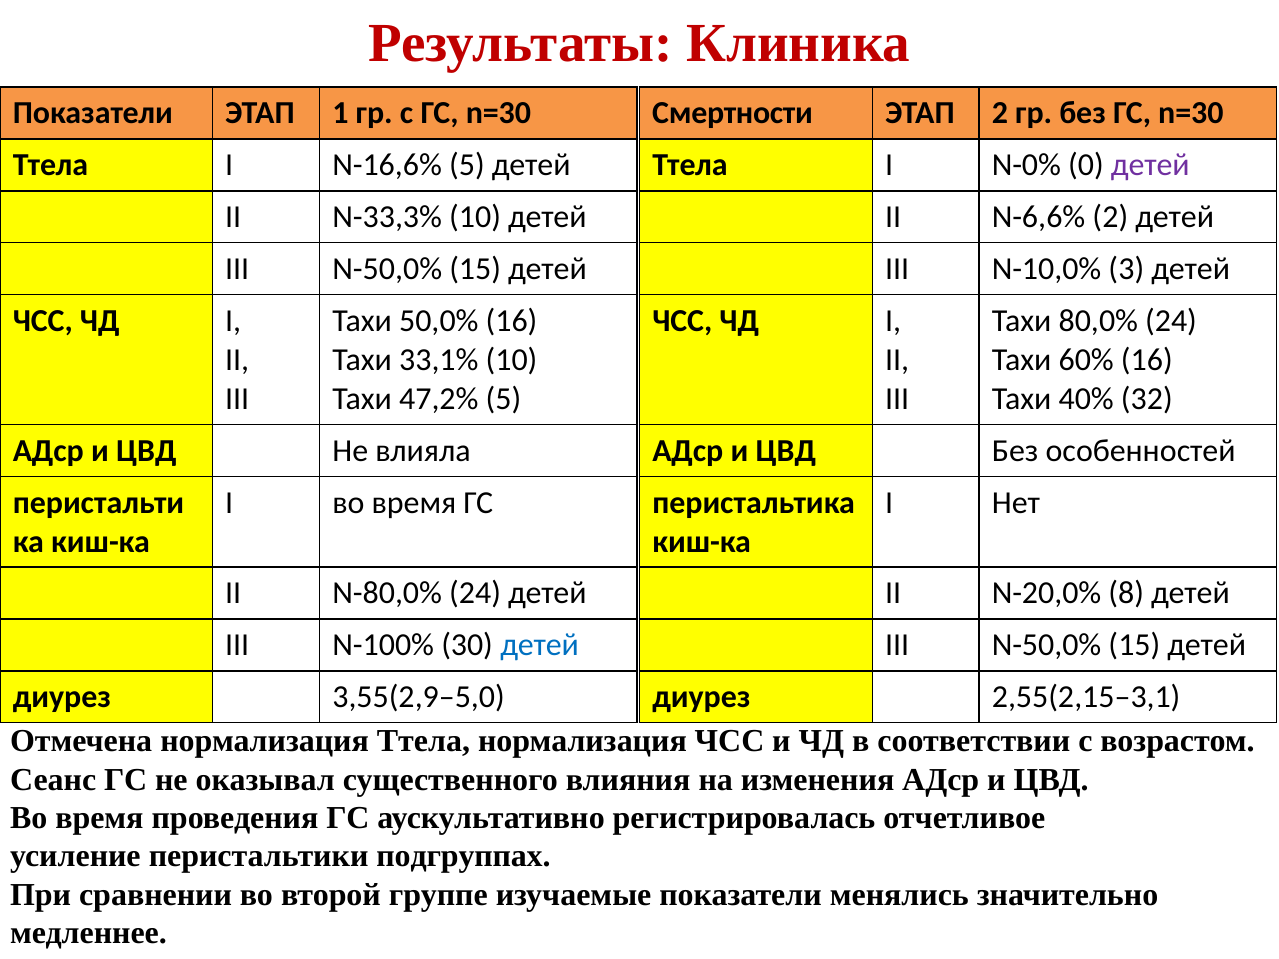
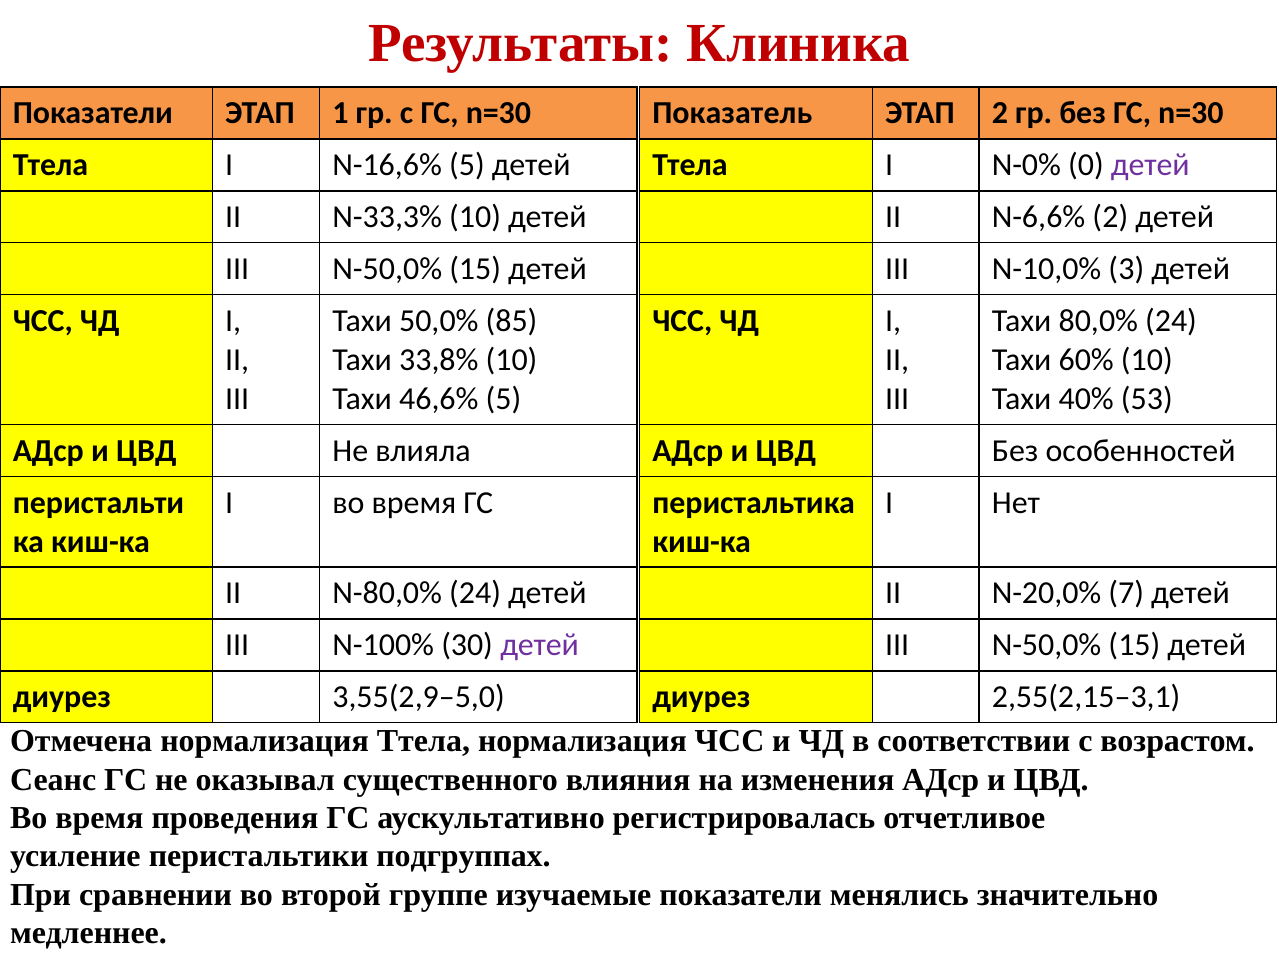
Смертности: Смертности -> Показатель (732, 113)
50,0% 16: 16 -> 85 (512, 321)
33,1%: 33,1% -> 33,8% (439, 360)
60% 16: 16 -> 10 (1147, 360)
47,2%: 47,2% -> 46,6% (439, 399)
32: 32 -> 53 (1147, 399)
8: 8 -> 7 (1126, 594)
детей colour: blue -> purple (540, 645)
